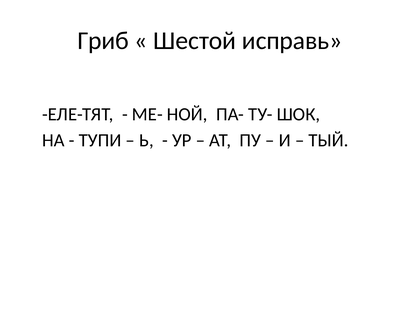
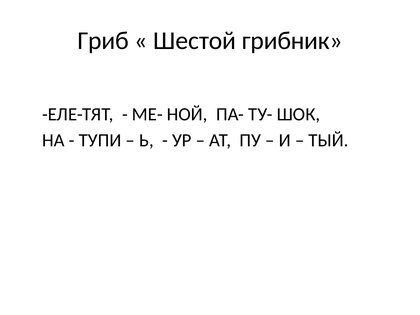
исправь: исправь -> грибник (292, 41)
